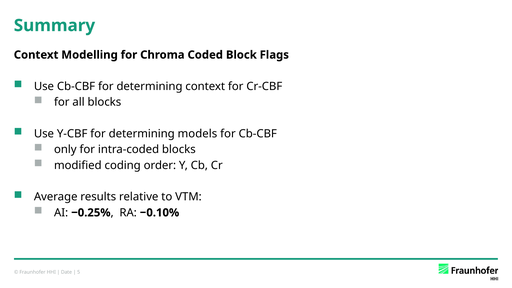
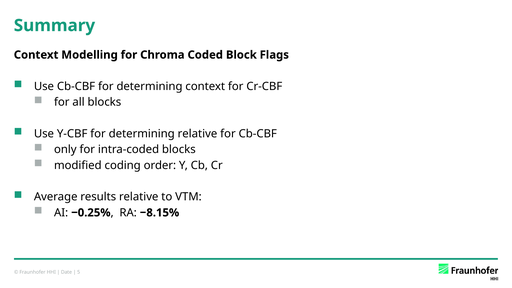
determining models: models -> relative (197, 134)
−0.10%: −0.10% -> −8.15% (159, 213)
